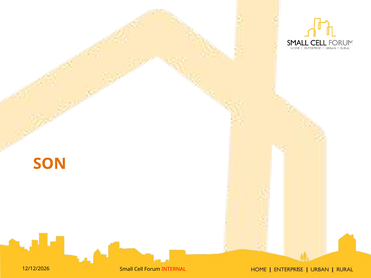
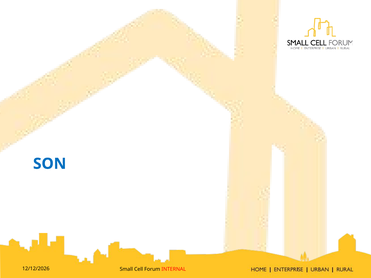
SON colour: orange -> blue (50, 164)
